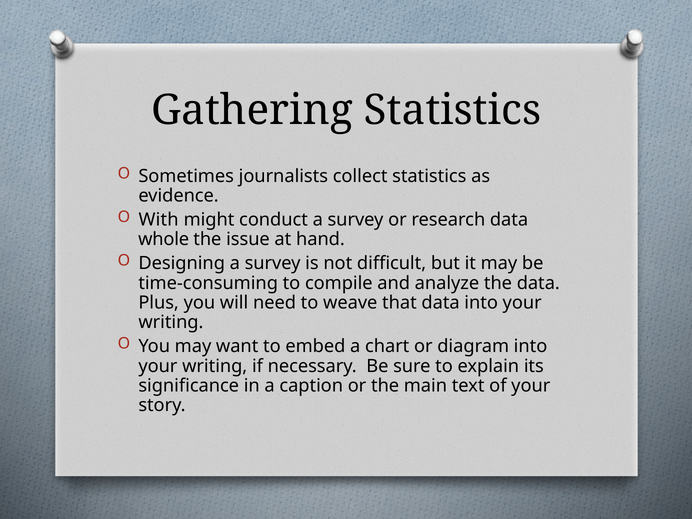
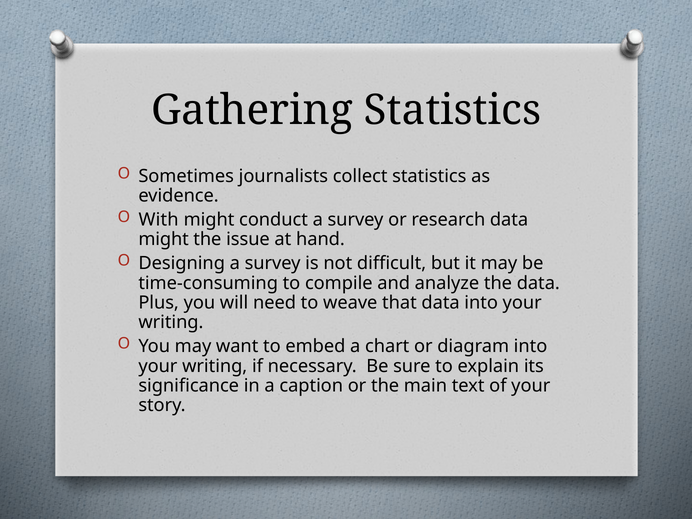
whole: whole -> might (164, 239)
